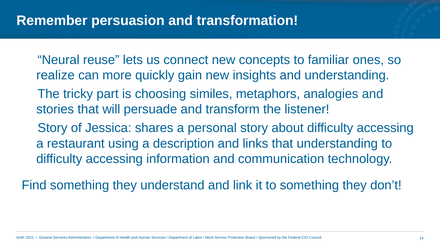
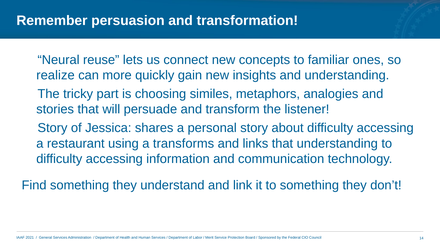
description: description -> transforms (184, 143)
